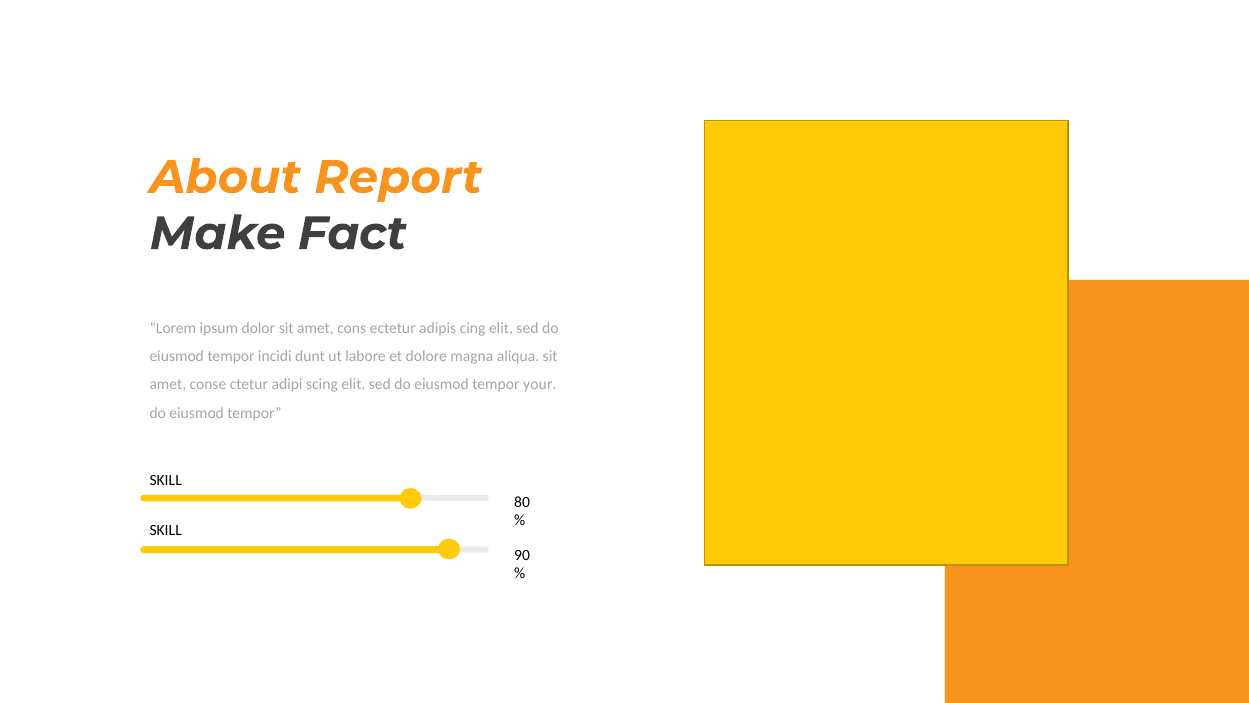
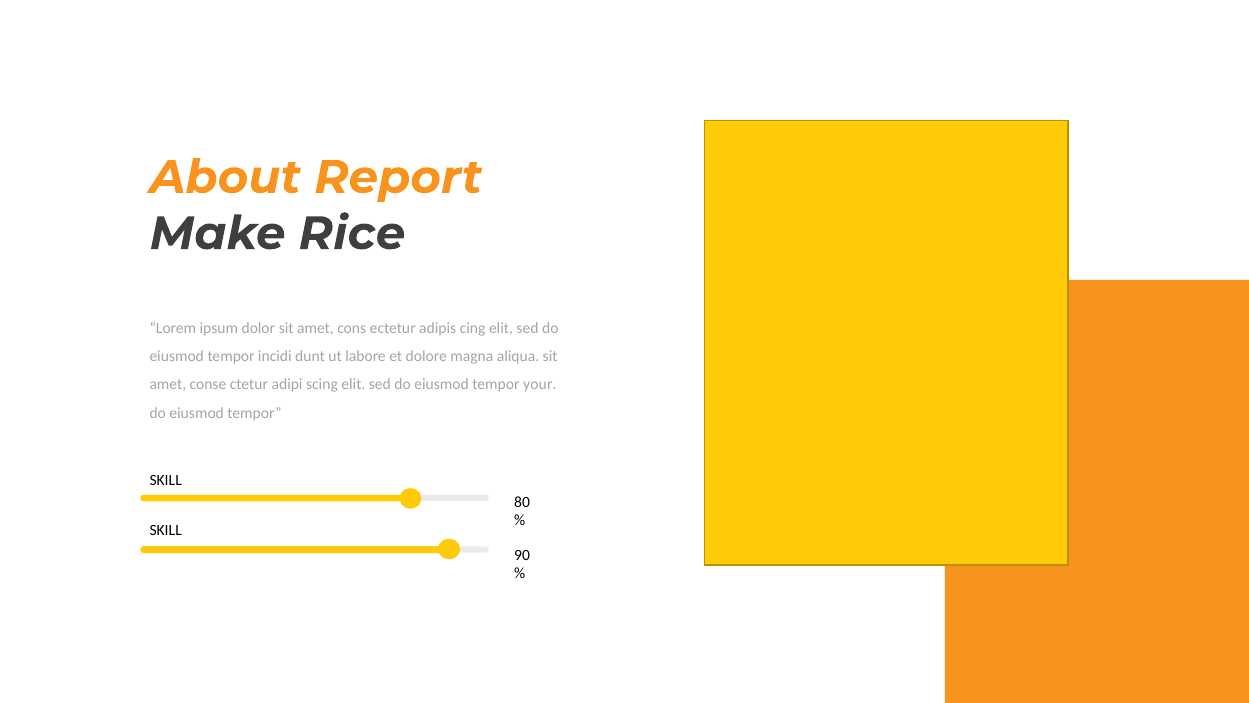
Fact: Fact -> Rice (352, 233)
